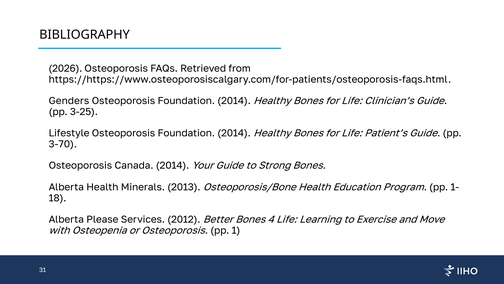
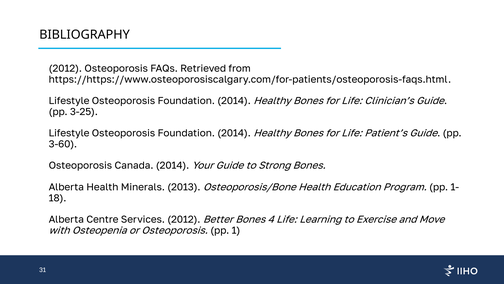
2026: 2026 -> 2012 (65, 68)
Genders: Genders -> Lifestyle (69, 101)
3-70: 3-70 -> 3-60 (63, 144)
Please: Please -> Centre (102, 219)
